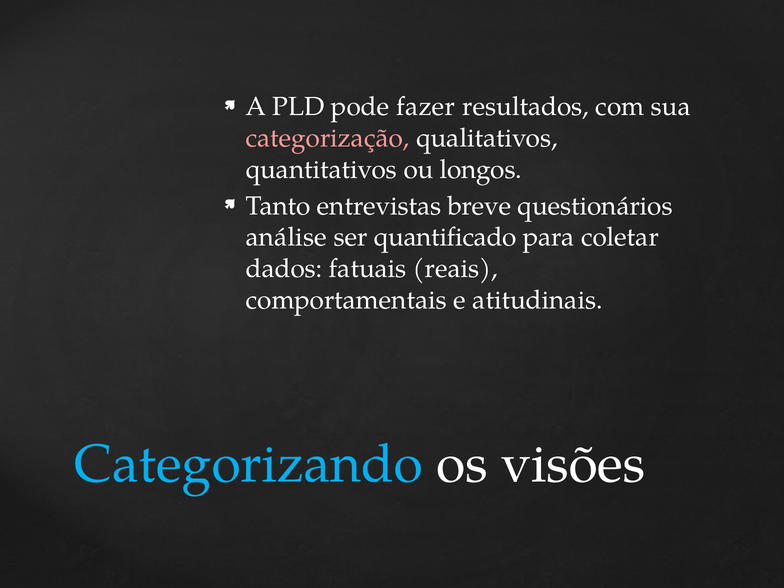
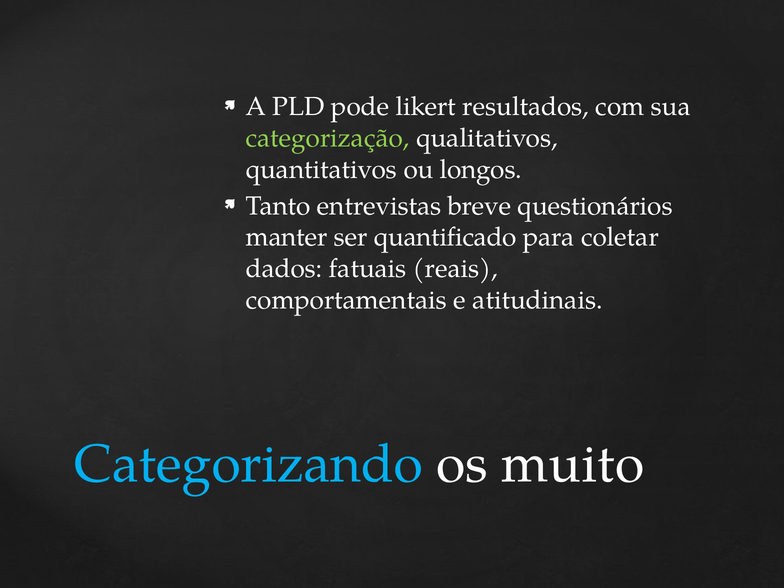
fazer: fazer -> likert (426, 107)
categorização colour: pink -> light green (328, 138)
análise: análise -> manter (287, 237)
visões: visões -> muito (573, 464)
